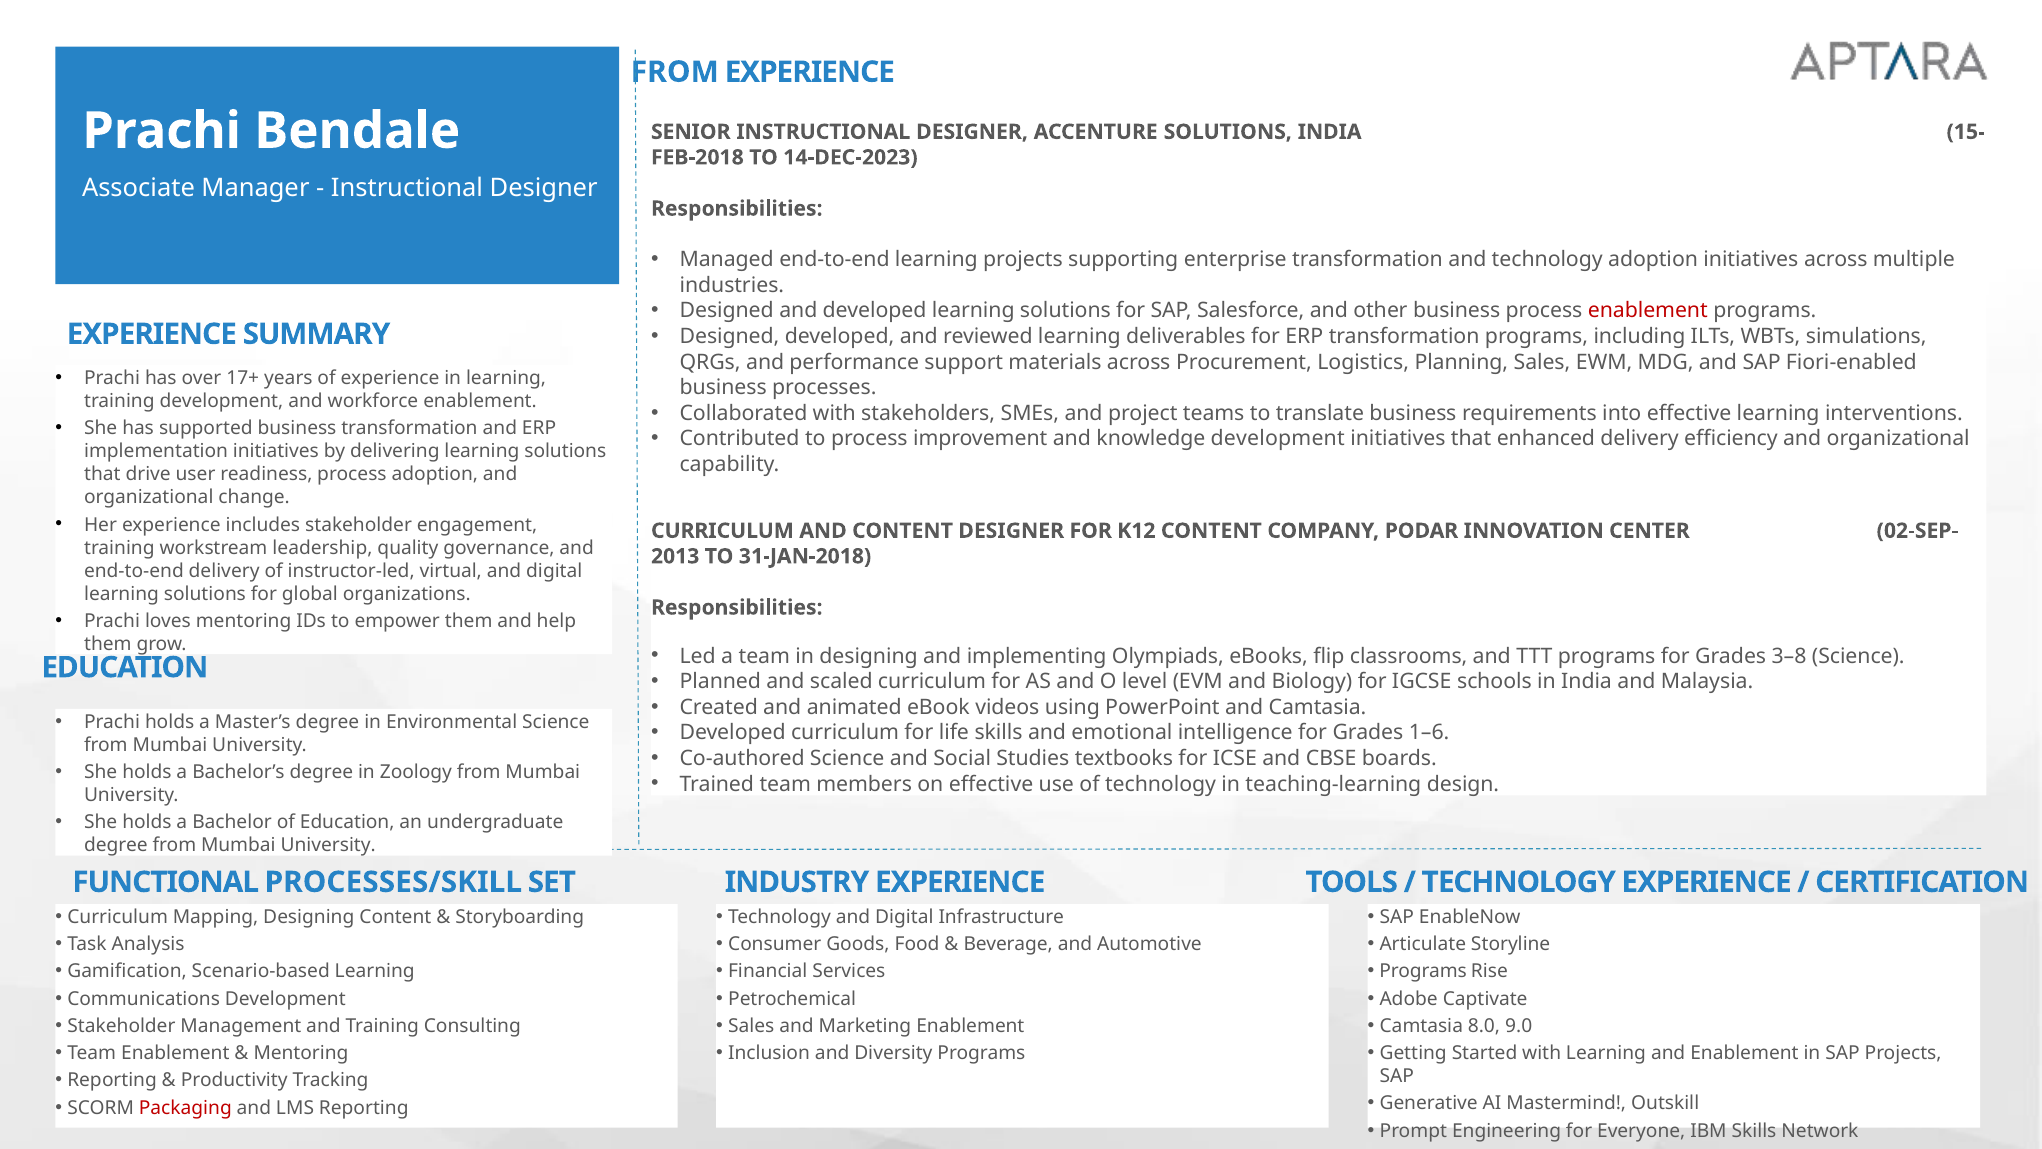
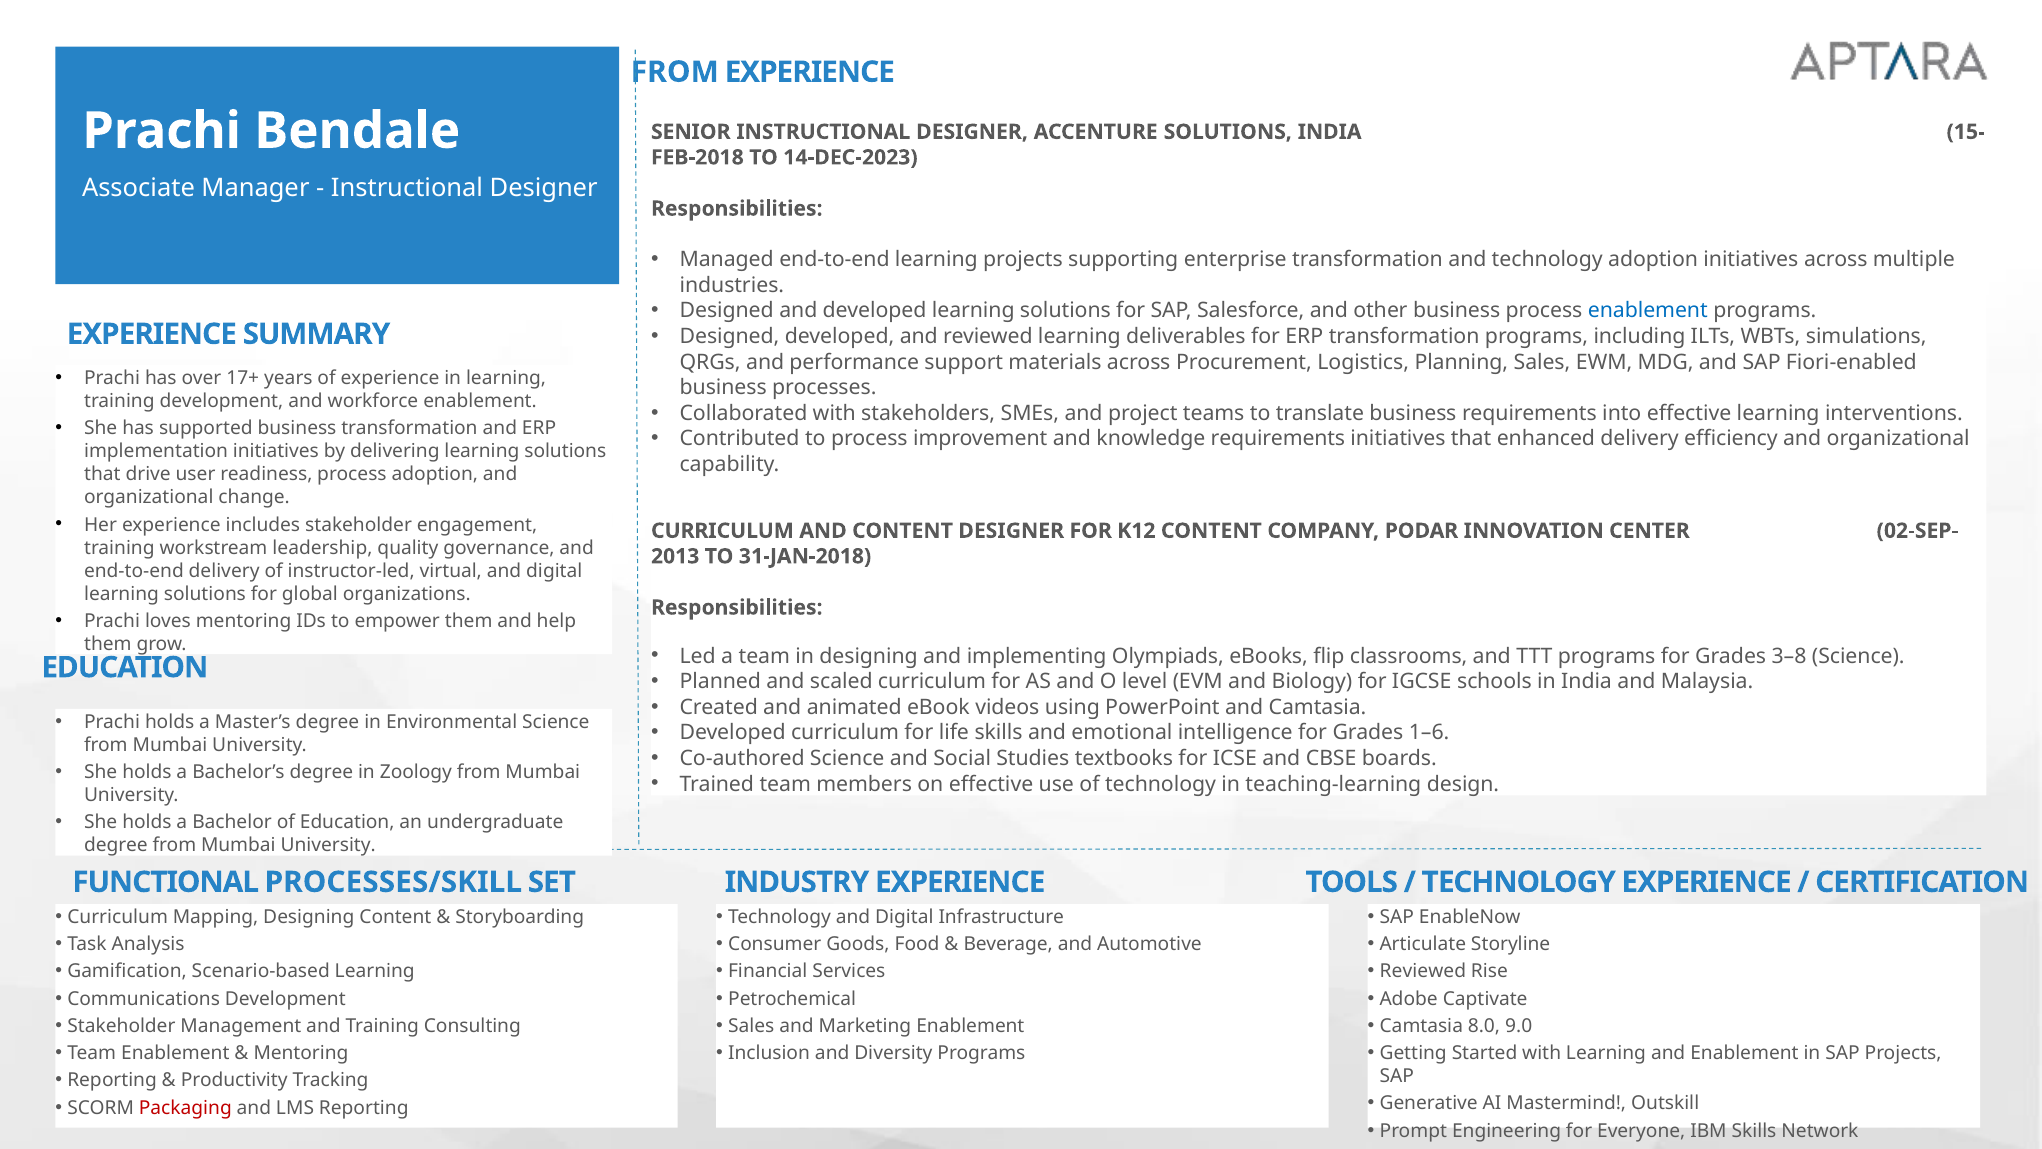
enablement colour: red -> blue (1648, 311)
knowledge development: development -> requirements (1278, 439)
Programs: Programs -> Reviewed (1423, 971)
